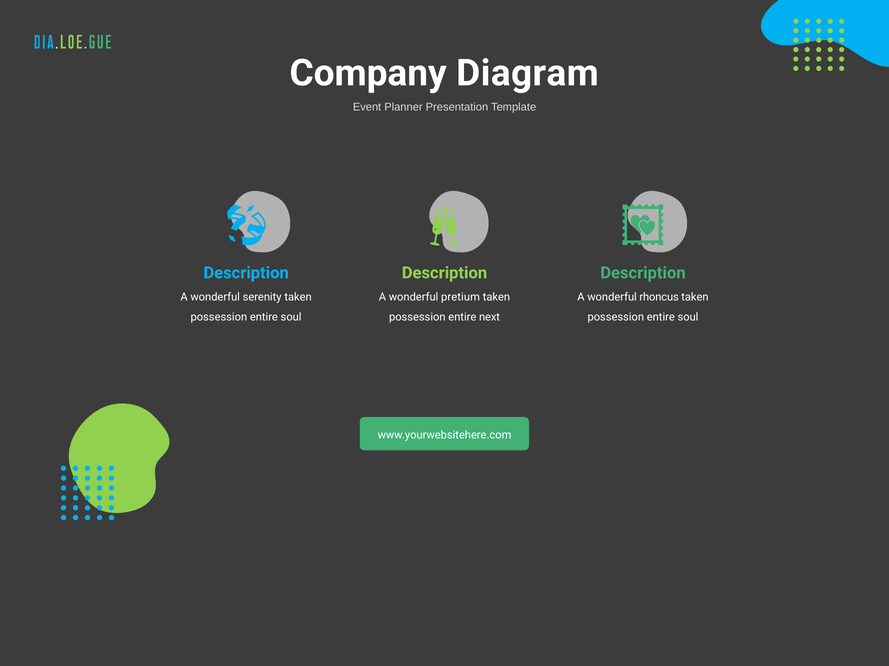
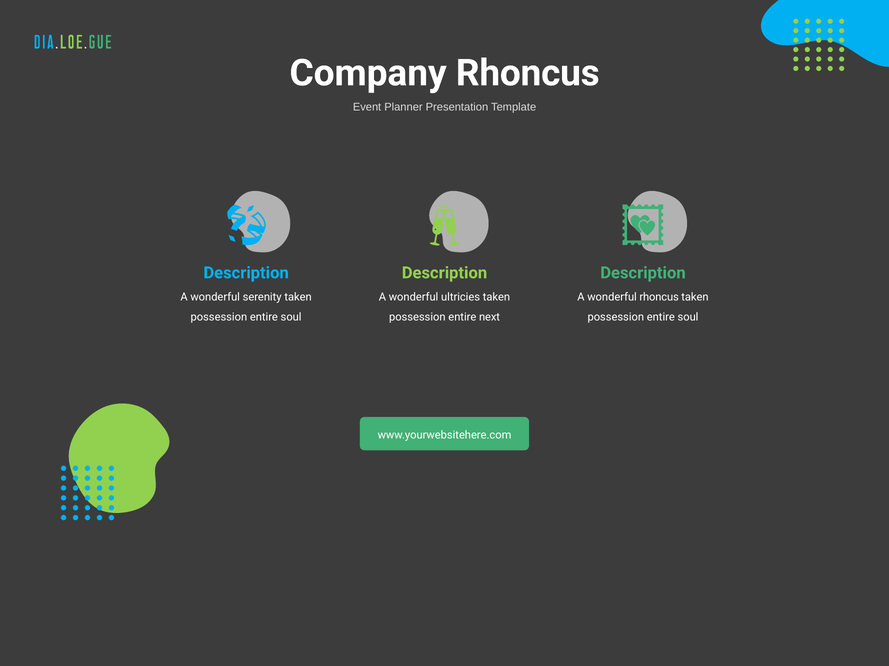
Company Diagram: Diagram -> Rhoncus (528, 73)
pretium: pretium -> ultricies (461, 297)
